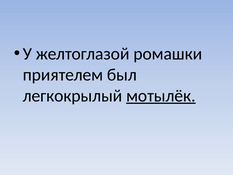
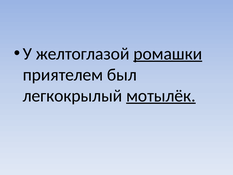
ромашки underline: none -> present (168, 54)
